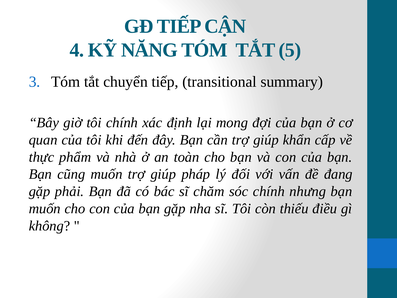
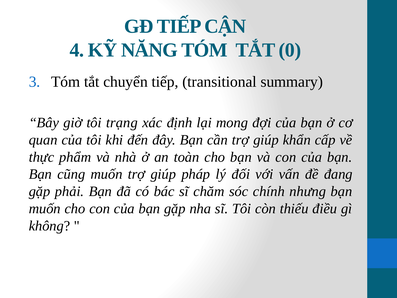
5: 5 -> 0 (290, 50)
tôi chính: chính -> trạng (122, 123)
